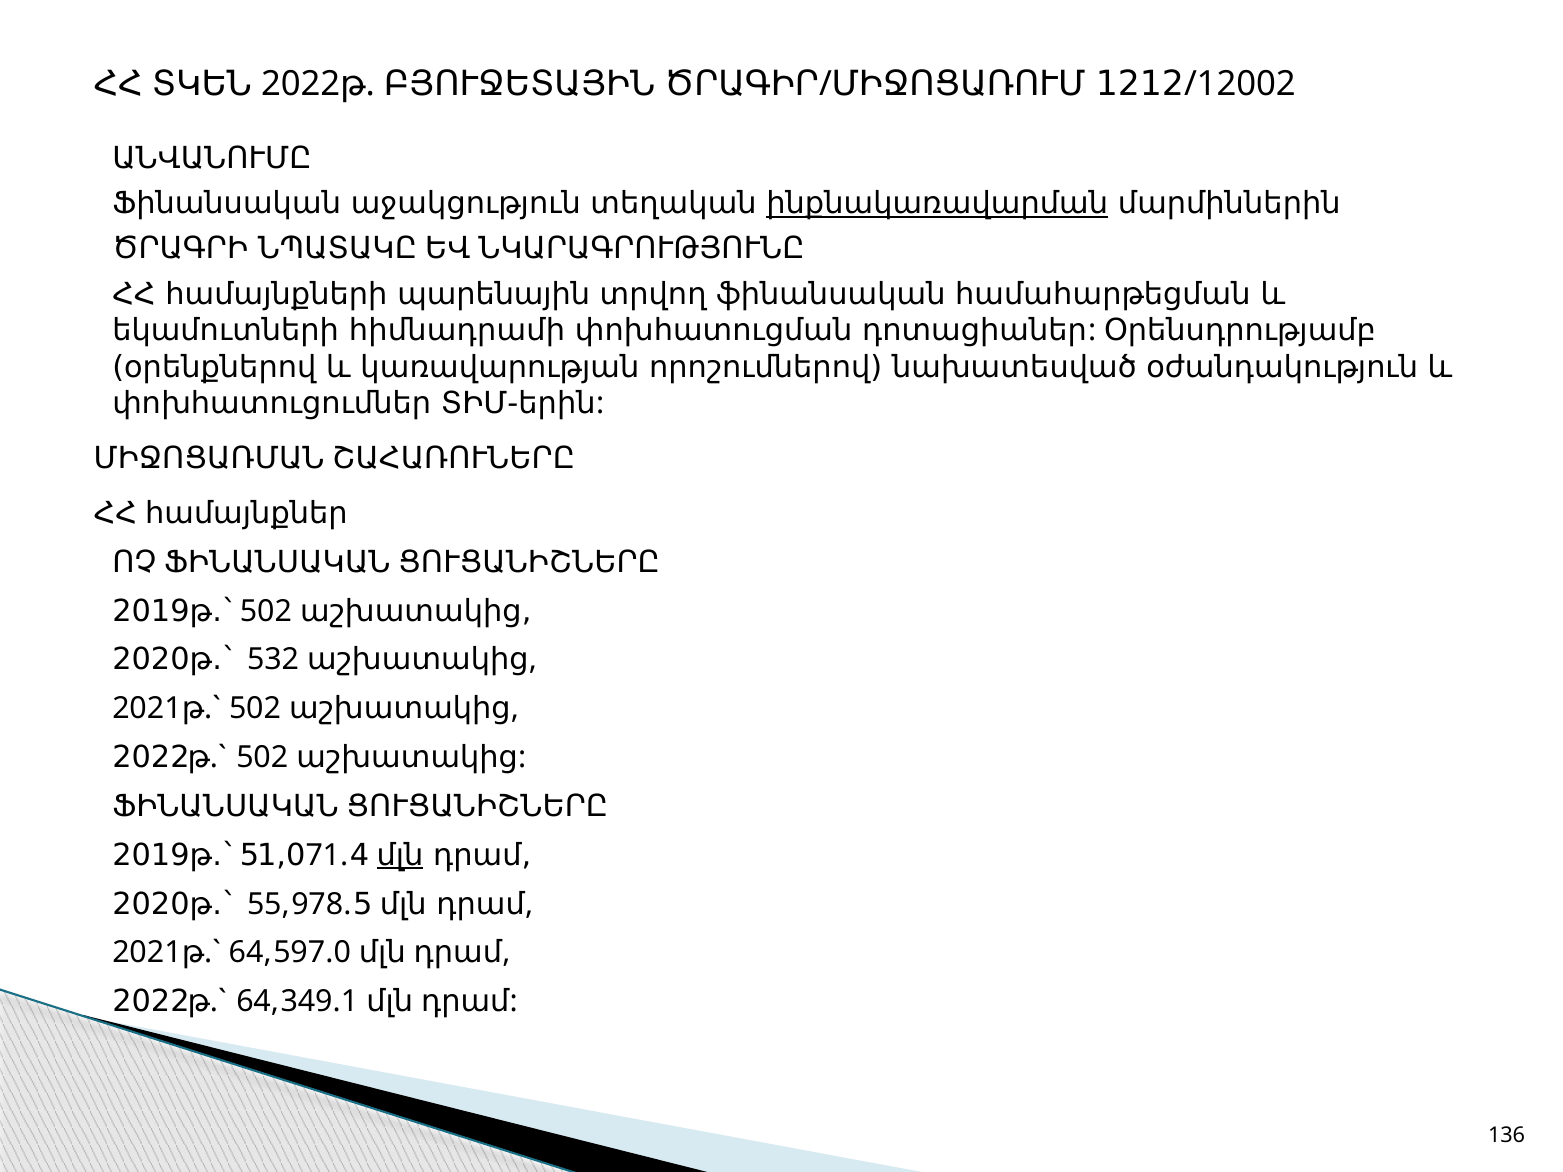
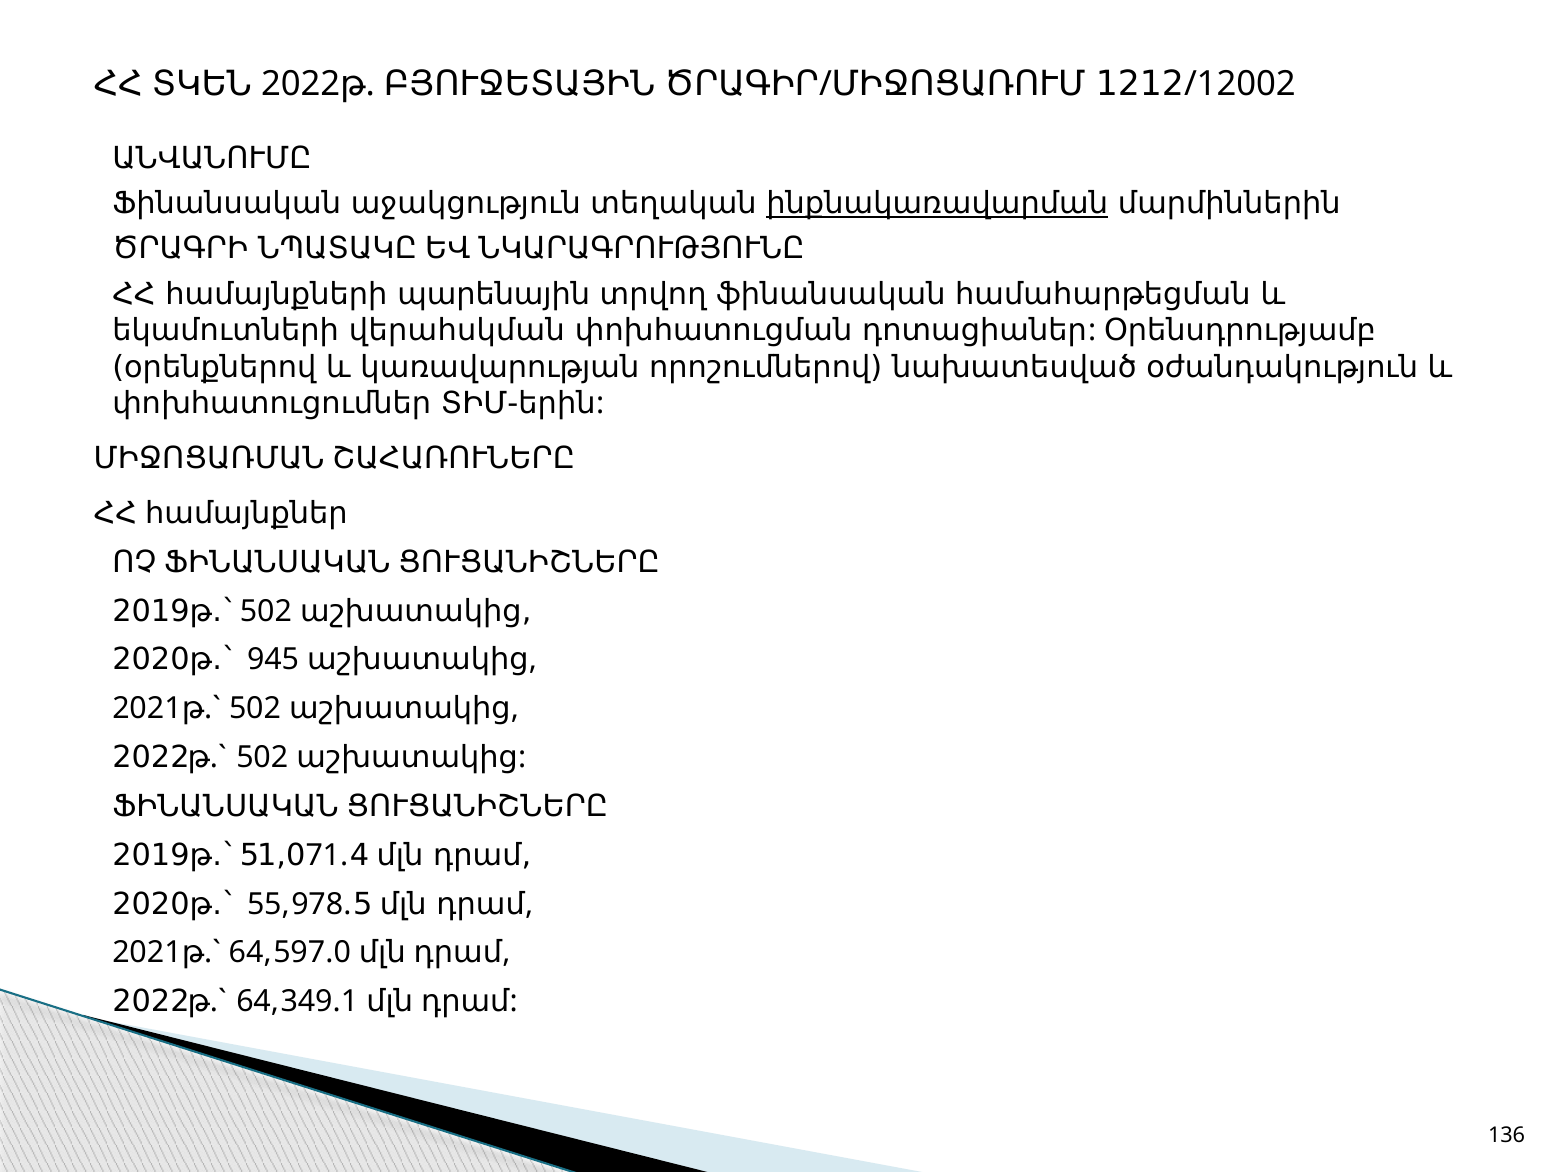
հիմնադրամի: հիմնադրամի -> վերահսկման (457, 331)
532: 532 -> 945 (273, 660)
մլն underline: present -> none (400, 855)
